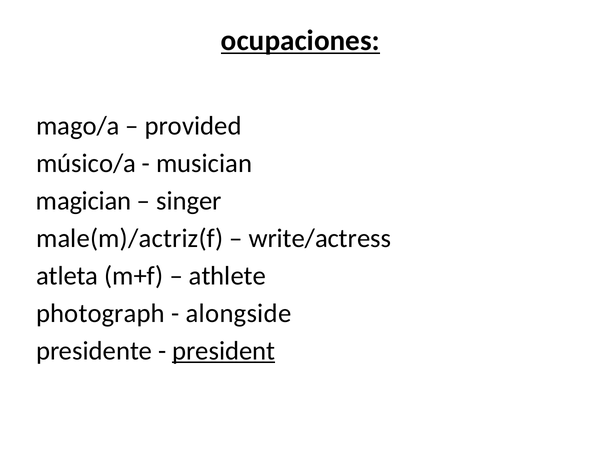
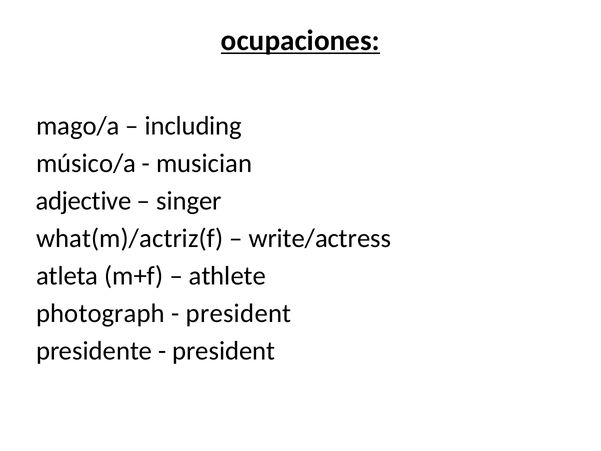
provided: provided -> including (193, 126)
magician: magician -> adjective (84, 201)
male(m)/actriz(f: male(m)/actriz(f -> what(m)/actriz(f (130, 238)
alongside: alongside -> president (239, 313)
president underline: present -> none (224, 351)
